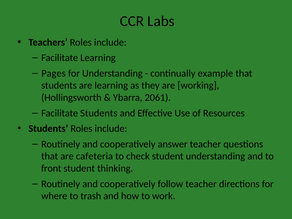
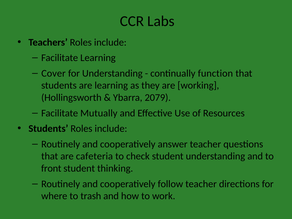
Pages: Pages -> Cover (53, 73)
example: example -> function (215, 73)
2061: 2061 -> 2079 (158, 98)
Facilitate Students: Students -> Mutually (99, 113)
